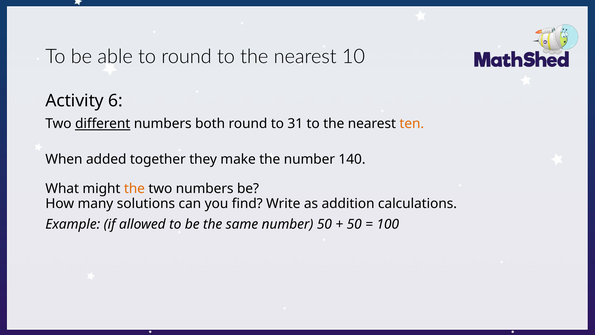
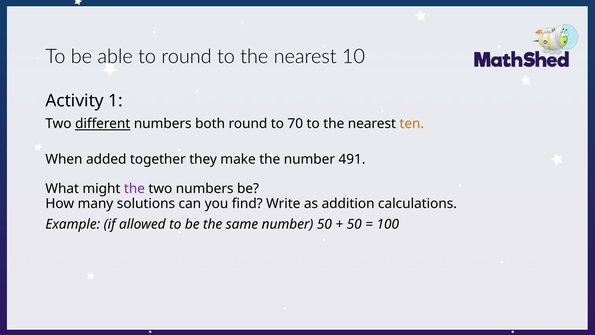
6: 6 -> 1 (116, 101)
31: 31 -> 70 (295, 124)
140: 140 -> 491 (352, 159)
the colour: orange -> purple (134, 189)
